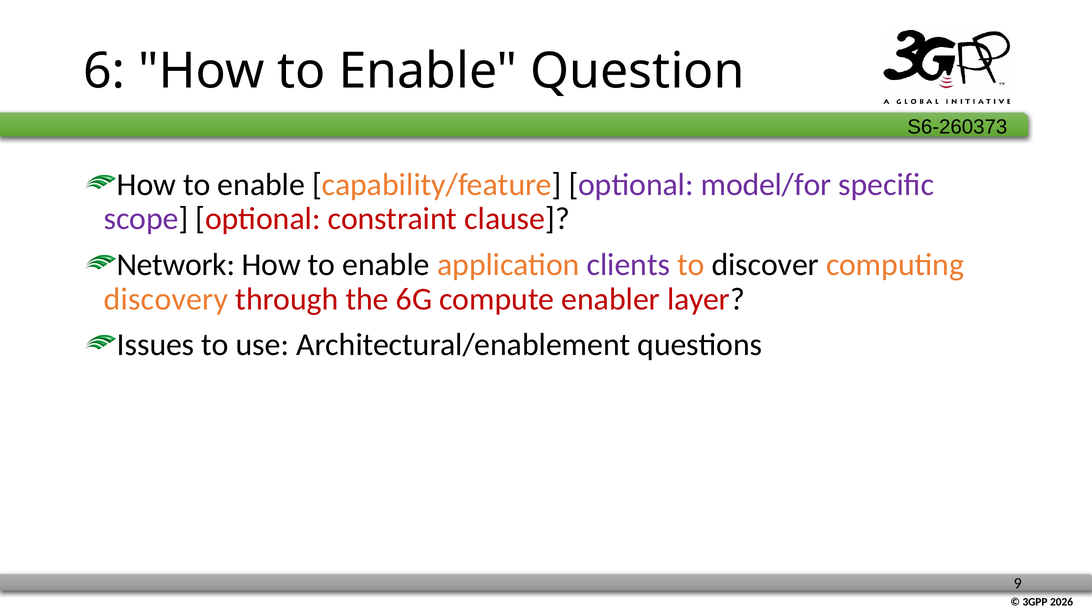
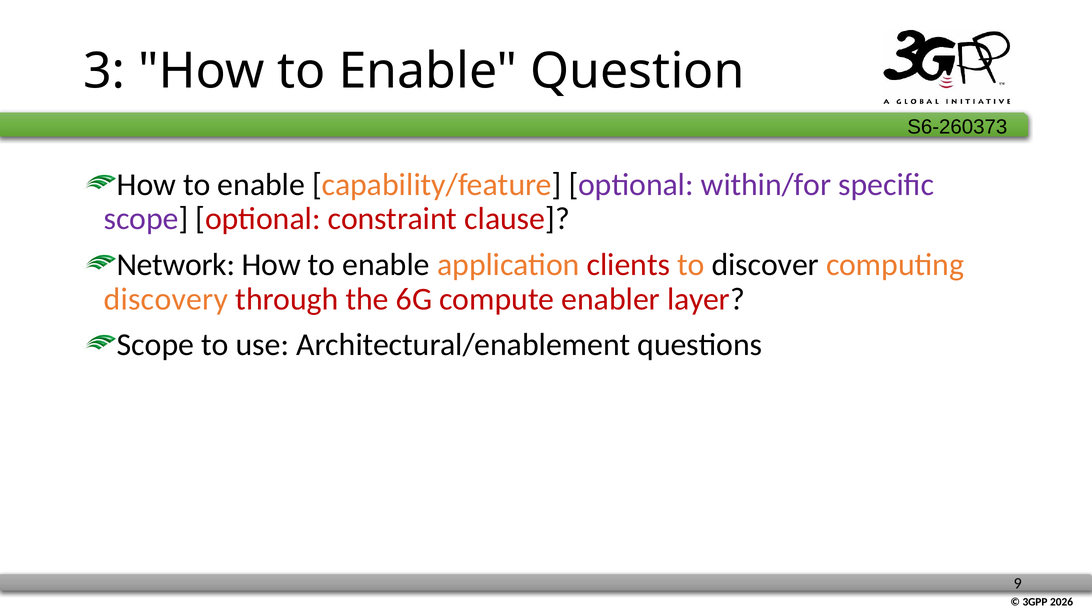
6: 6 -> 3 (104, 71)
model/for: model/for -> within/for (766, 185)
clients colour: purple -> red (629, 265)
Issues: Issues -> Scope (156, 345)
